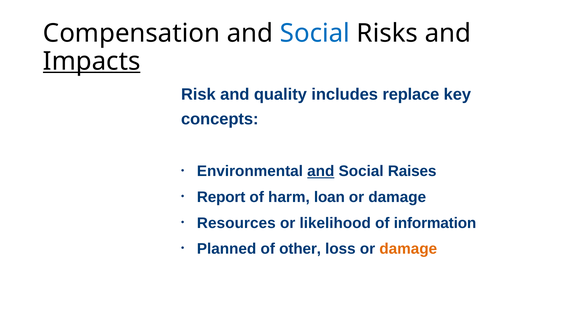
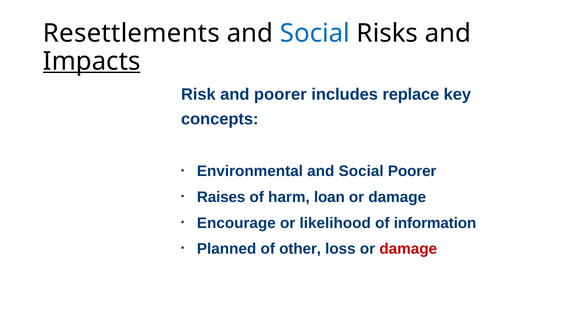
Compensation: Compensation -> Resettlements (131, 33)
and quality: quality -> poorer (280, 94)
and underline: present -> none (321, 171)
Social Raises: Raises -> Poorer (412, 171)
Report: Report -> Raises (221, 197)
Resources: Resources -> Encourage (236, 223)
damage colour: orange -> red (408, 249)
